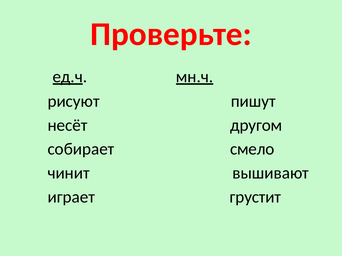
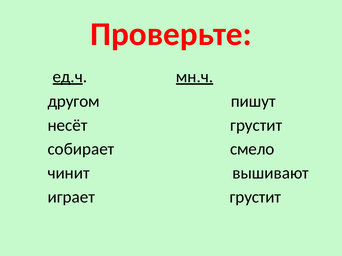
рисуют: рисуют -> другом (74, 102)
несёт другом: другом -> грустит (256, 125)
